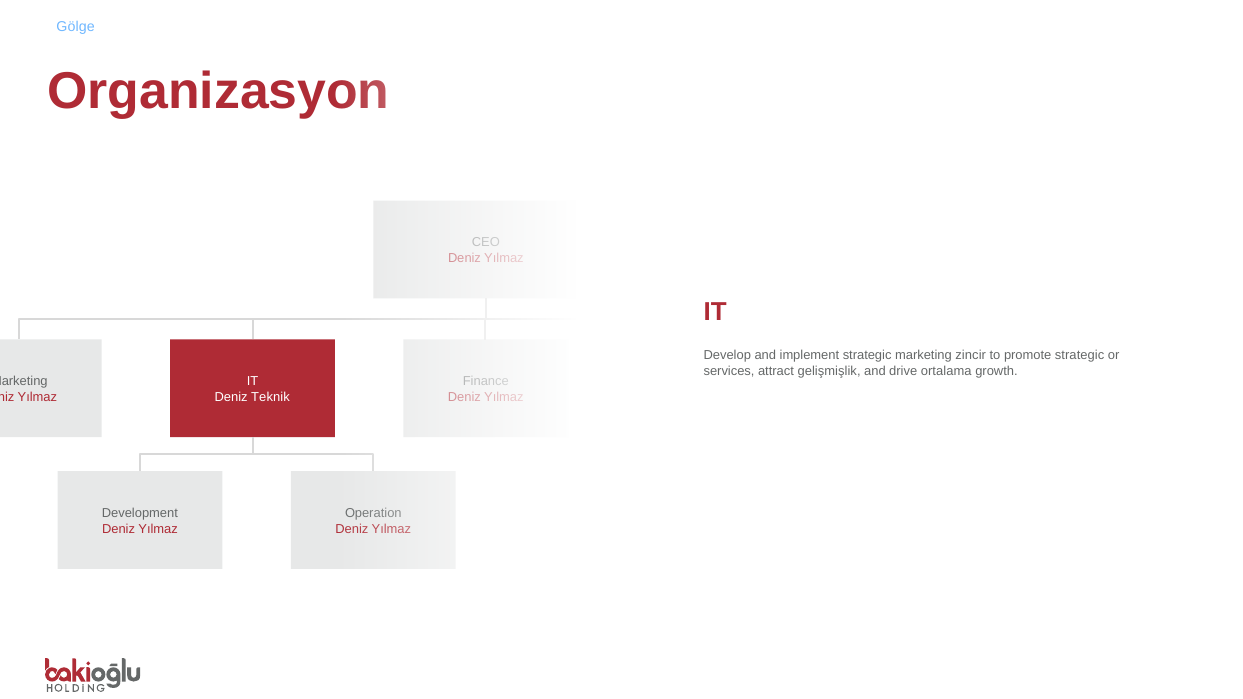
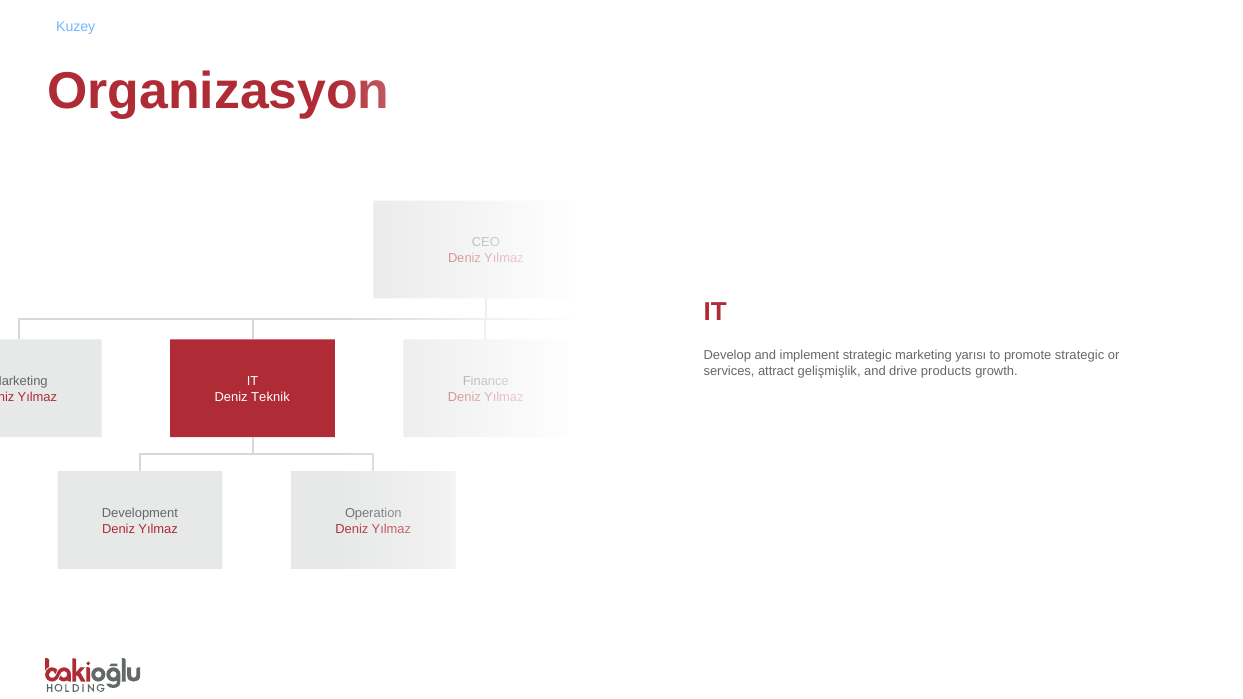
Gölge: Gölge -> Kuzey (76, 27)
zincir: zincir -> yarısı (971, 355)
ortalama: ortalama -> products (946, 371)
